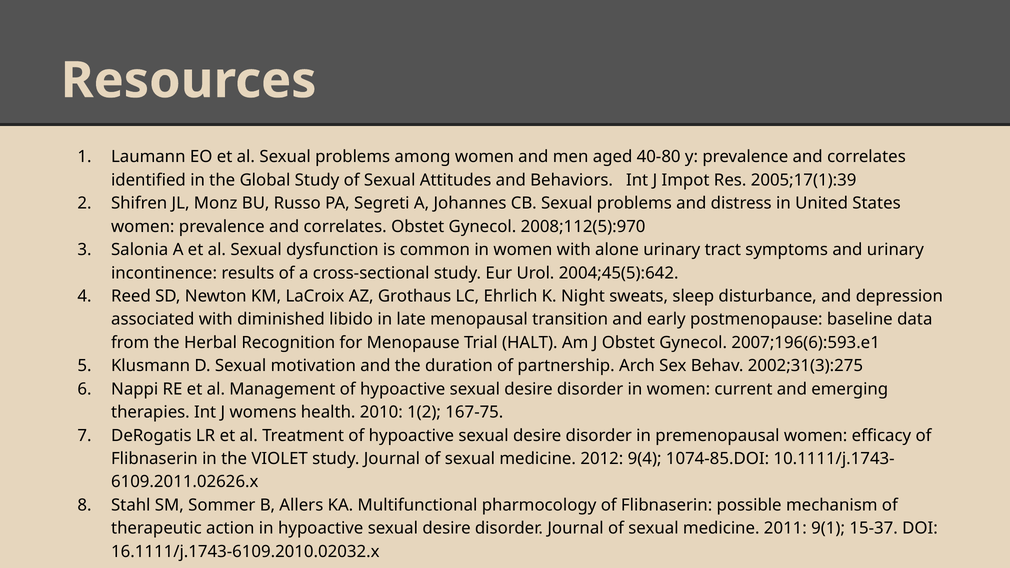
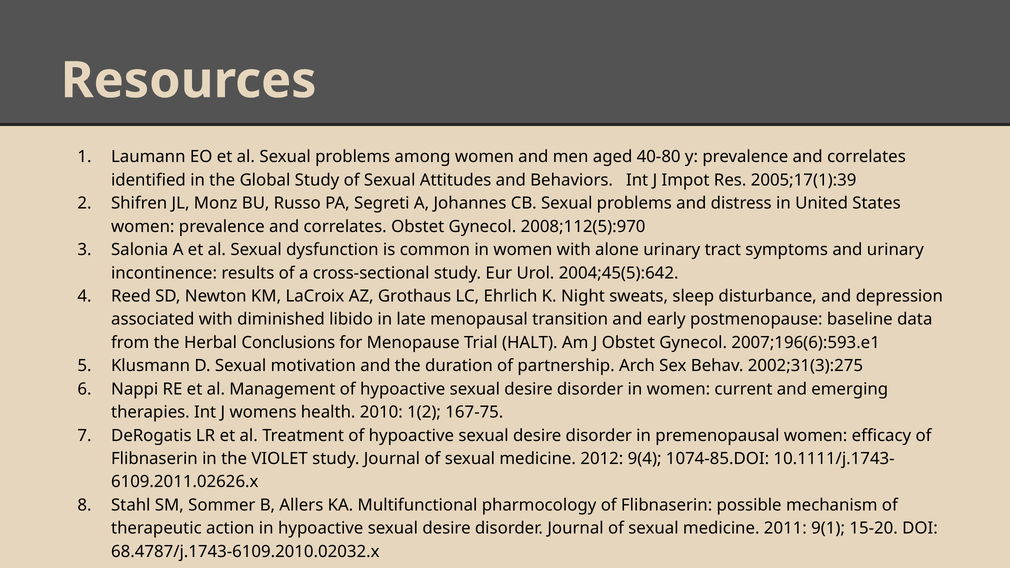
Recognition: Recognition -> Conclusions (288, 343)
15-37: 15-37 -> 15-20 (874, 529)
16.1111/j.1743-6109.2010.02032.x: 16.1111/j.1743-6109.2010.02032.x -> 68.4787/j.1743-6109.2010.02032.x (245, 552)
